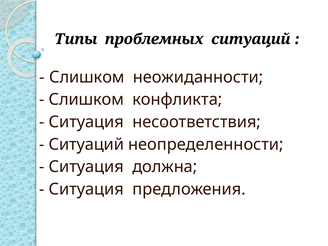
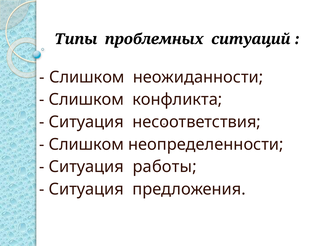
Ситуаций: Ситуаций -> Слишком (86, 144)
должна: должна -> работы (165, 167)
